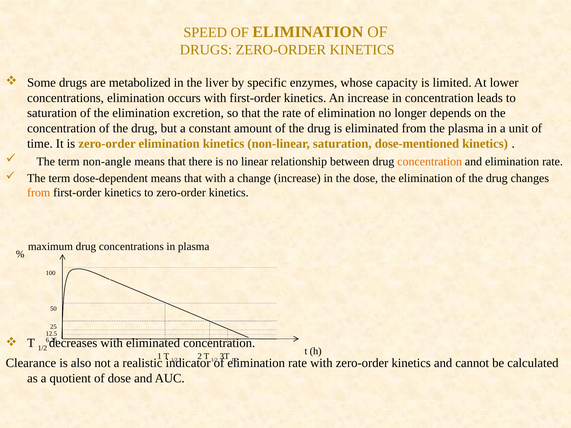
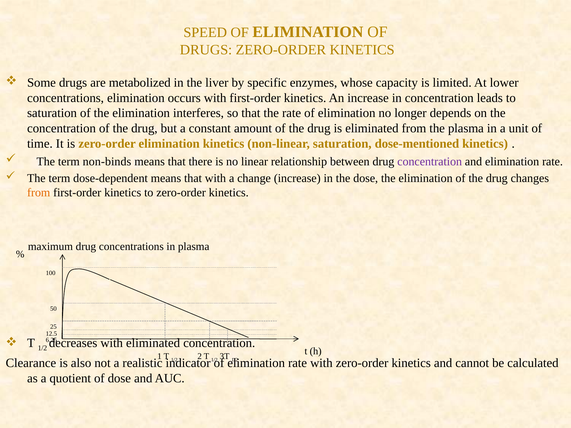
excretion: excretion -> interferes (198, 113)
non-angle: non-angle -> non-binds (107, 162)
concentration colour: orange -> purple (430, 162)
